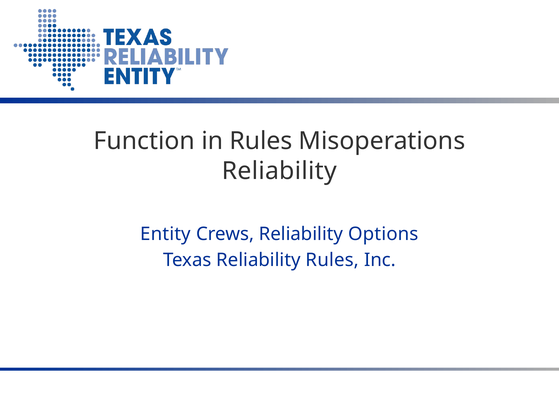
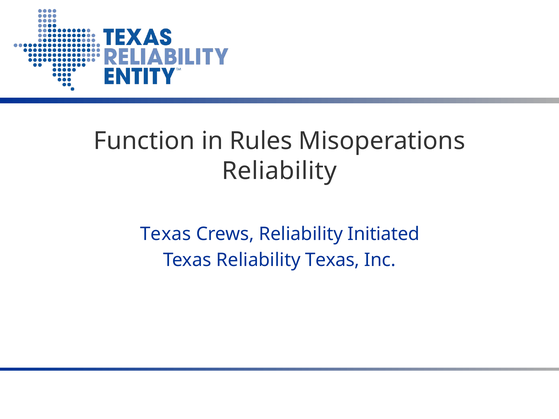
Entity: Entity -> Texas (166, 234)
Options: Options -> Initiated (384, 234)
Reliability Rules: Rules -> Texas (332, 260)
